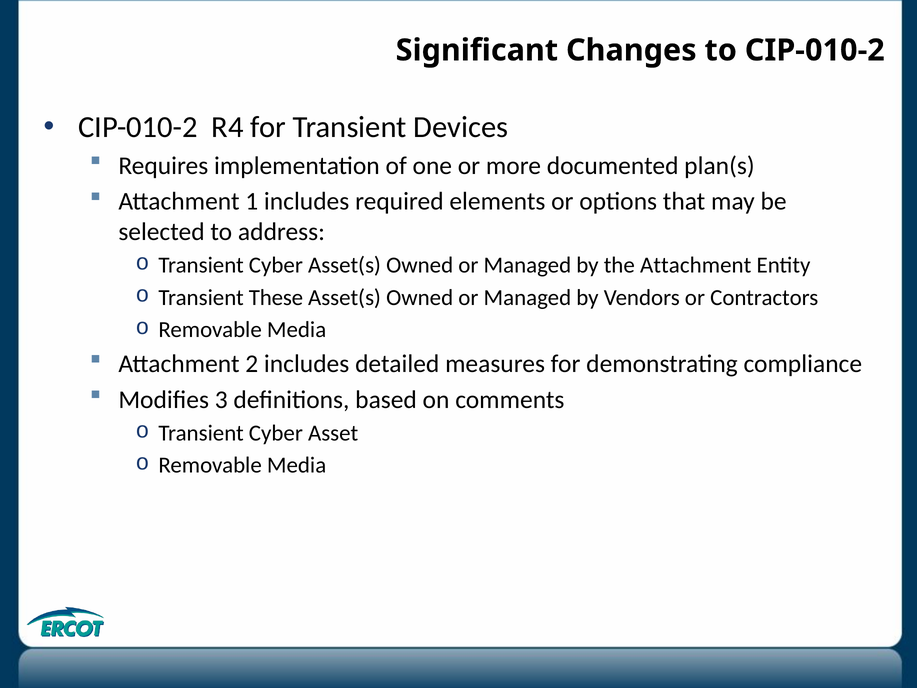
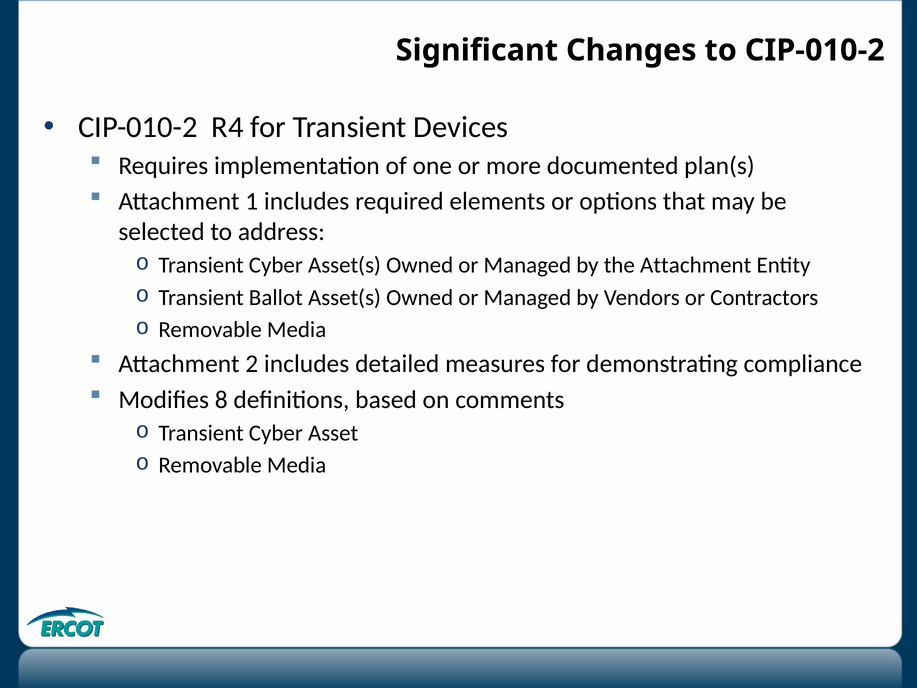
These: These -> Ballot (276, 297)
3: 3 -> 8 (221, 400)
